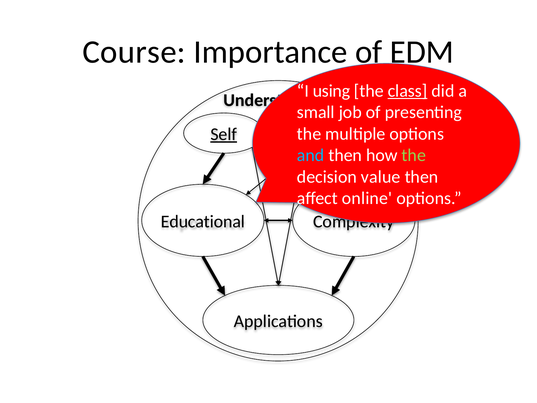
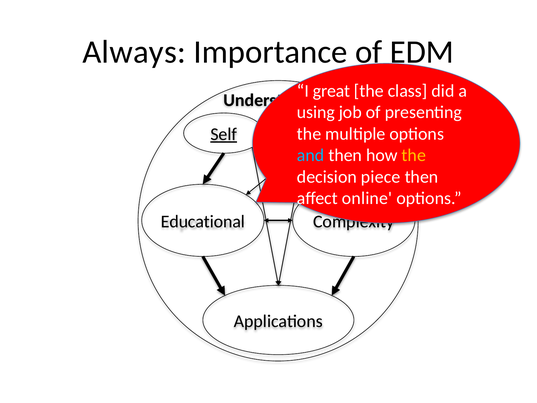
Course: Course -> Always (134, 52)
using: using -> great (331, 91)
class underline: present -> none (408, 91)
small: small -> using (316, 112)
the colour: light green -> yellow (414, 155)
value: value -> piece (381, 177)
